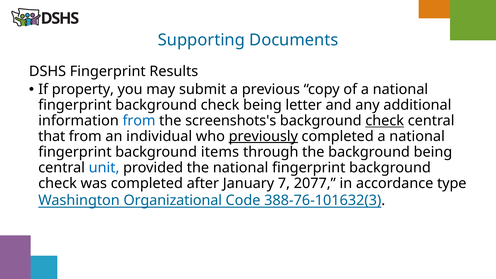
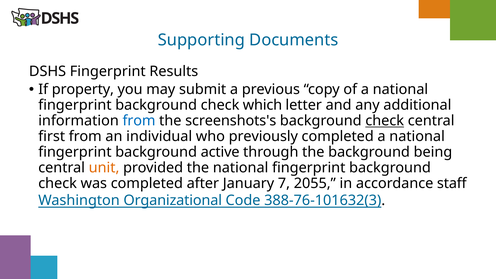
check being: being -> which (263, 105)
that: that -> first (52, 136)
previously underline: present -> none (263, 136)
items: items -> active (220, 152)
unit colour: blue -> orange (104, 168)
2077: 2077 -> 2055 (315, 183)
type: type -> staff (452, 183)
